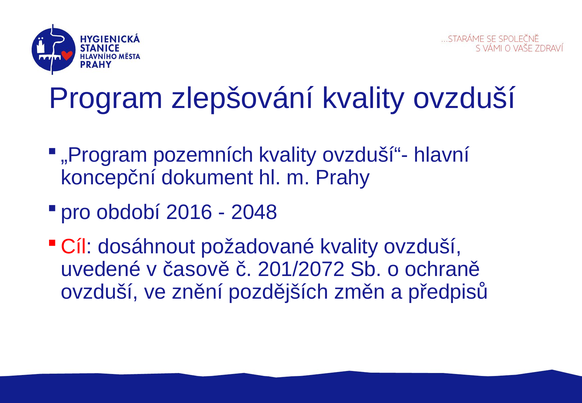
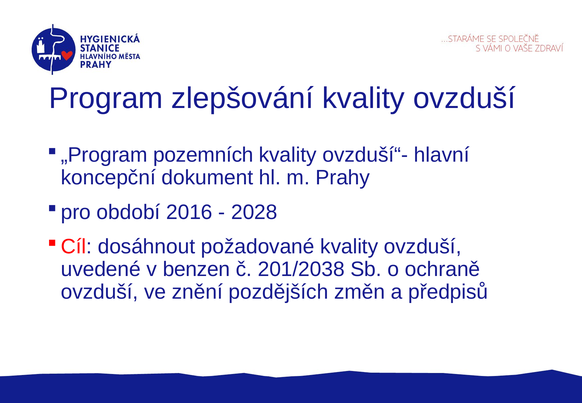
2048: 2048 -> 2028 (254, 212)
časově: časově -> benzen (196, 269)
201/2072: 201/2072 -> 201/2038 (301, 269)
